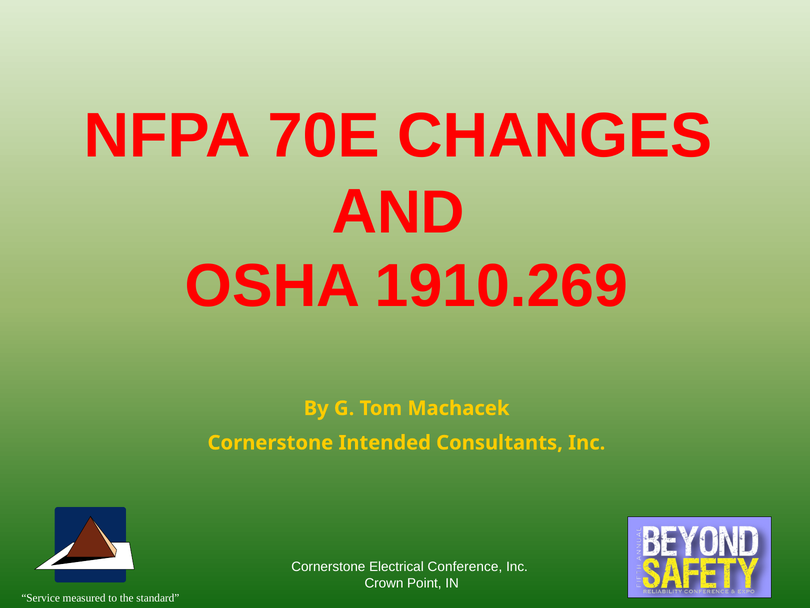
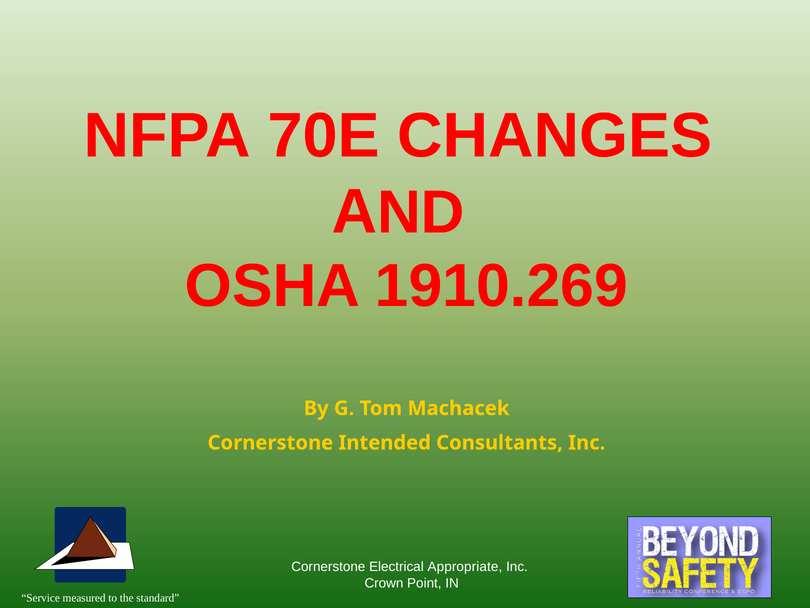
Conference: Conference -> Appropriate (465, 567)
